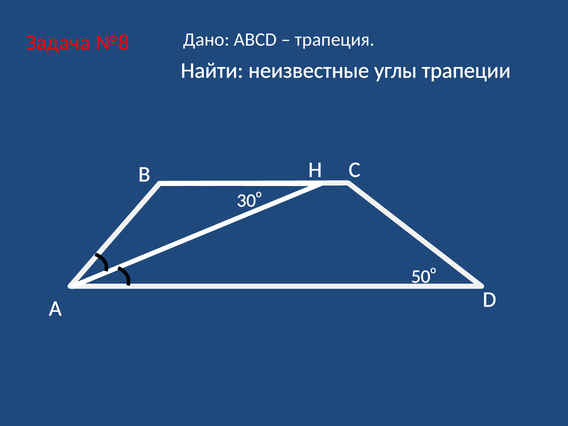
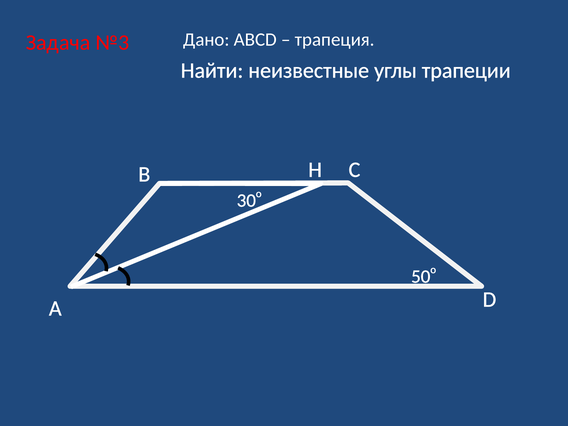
№8: №8 -> №3 (112, 43)
